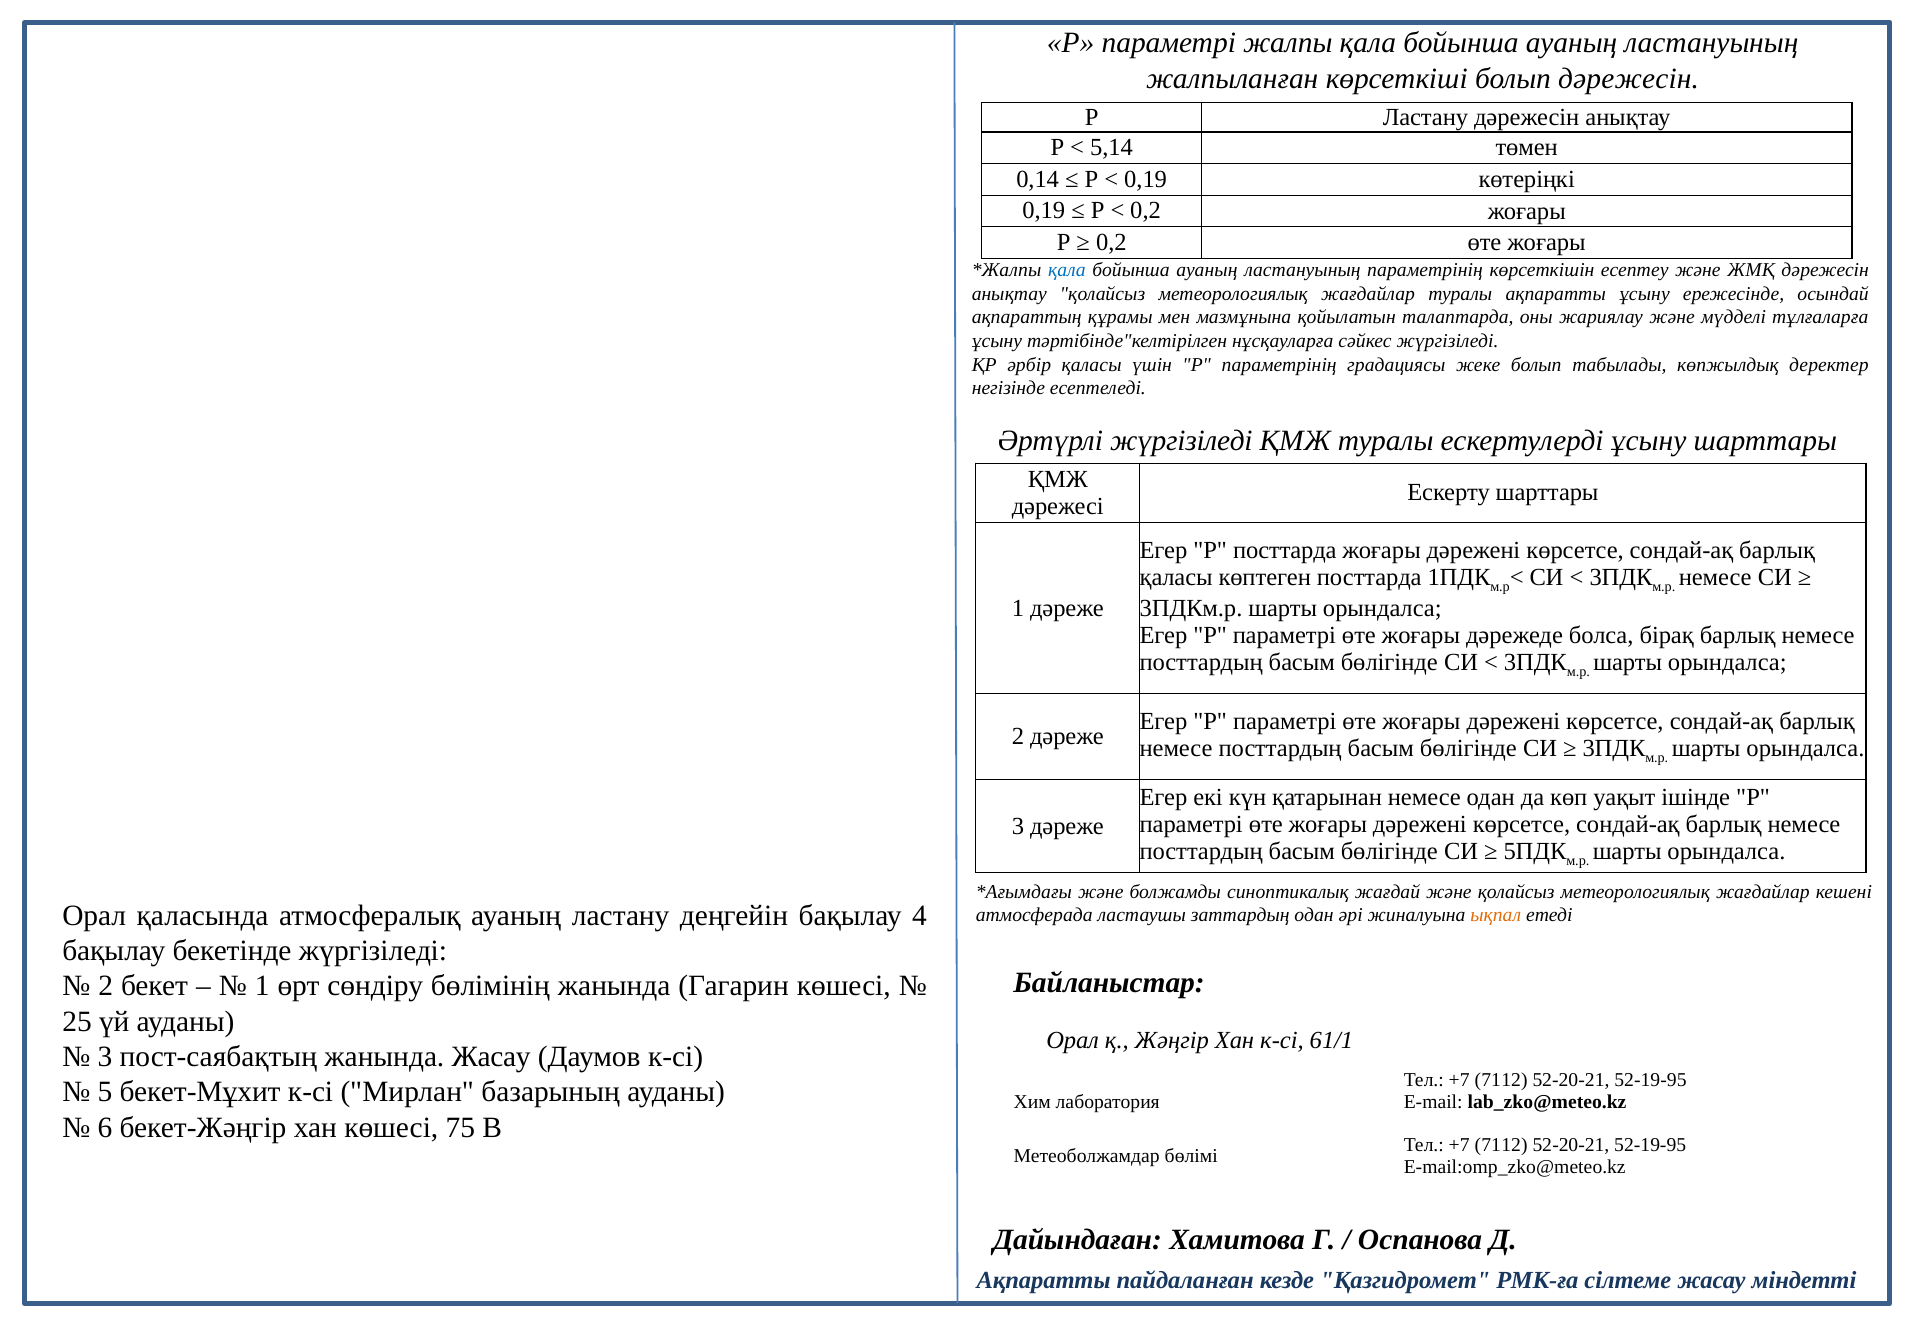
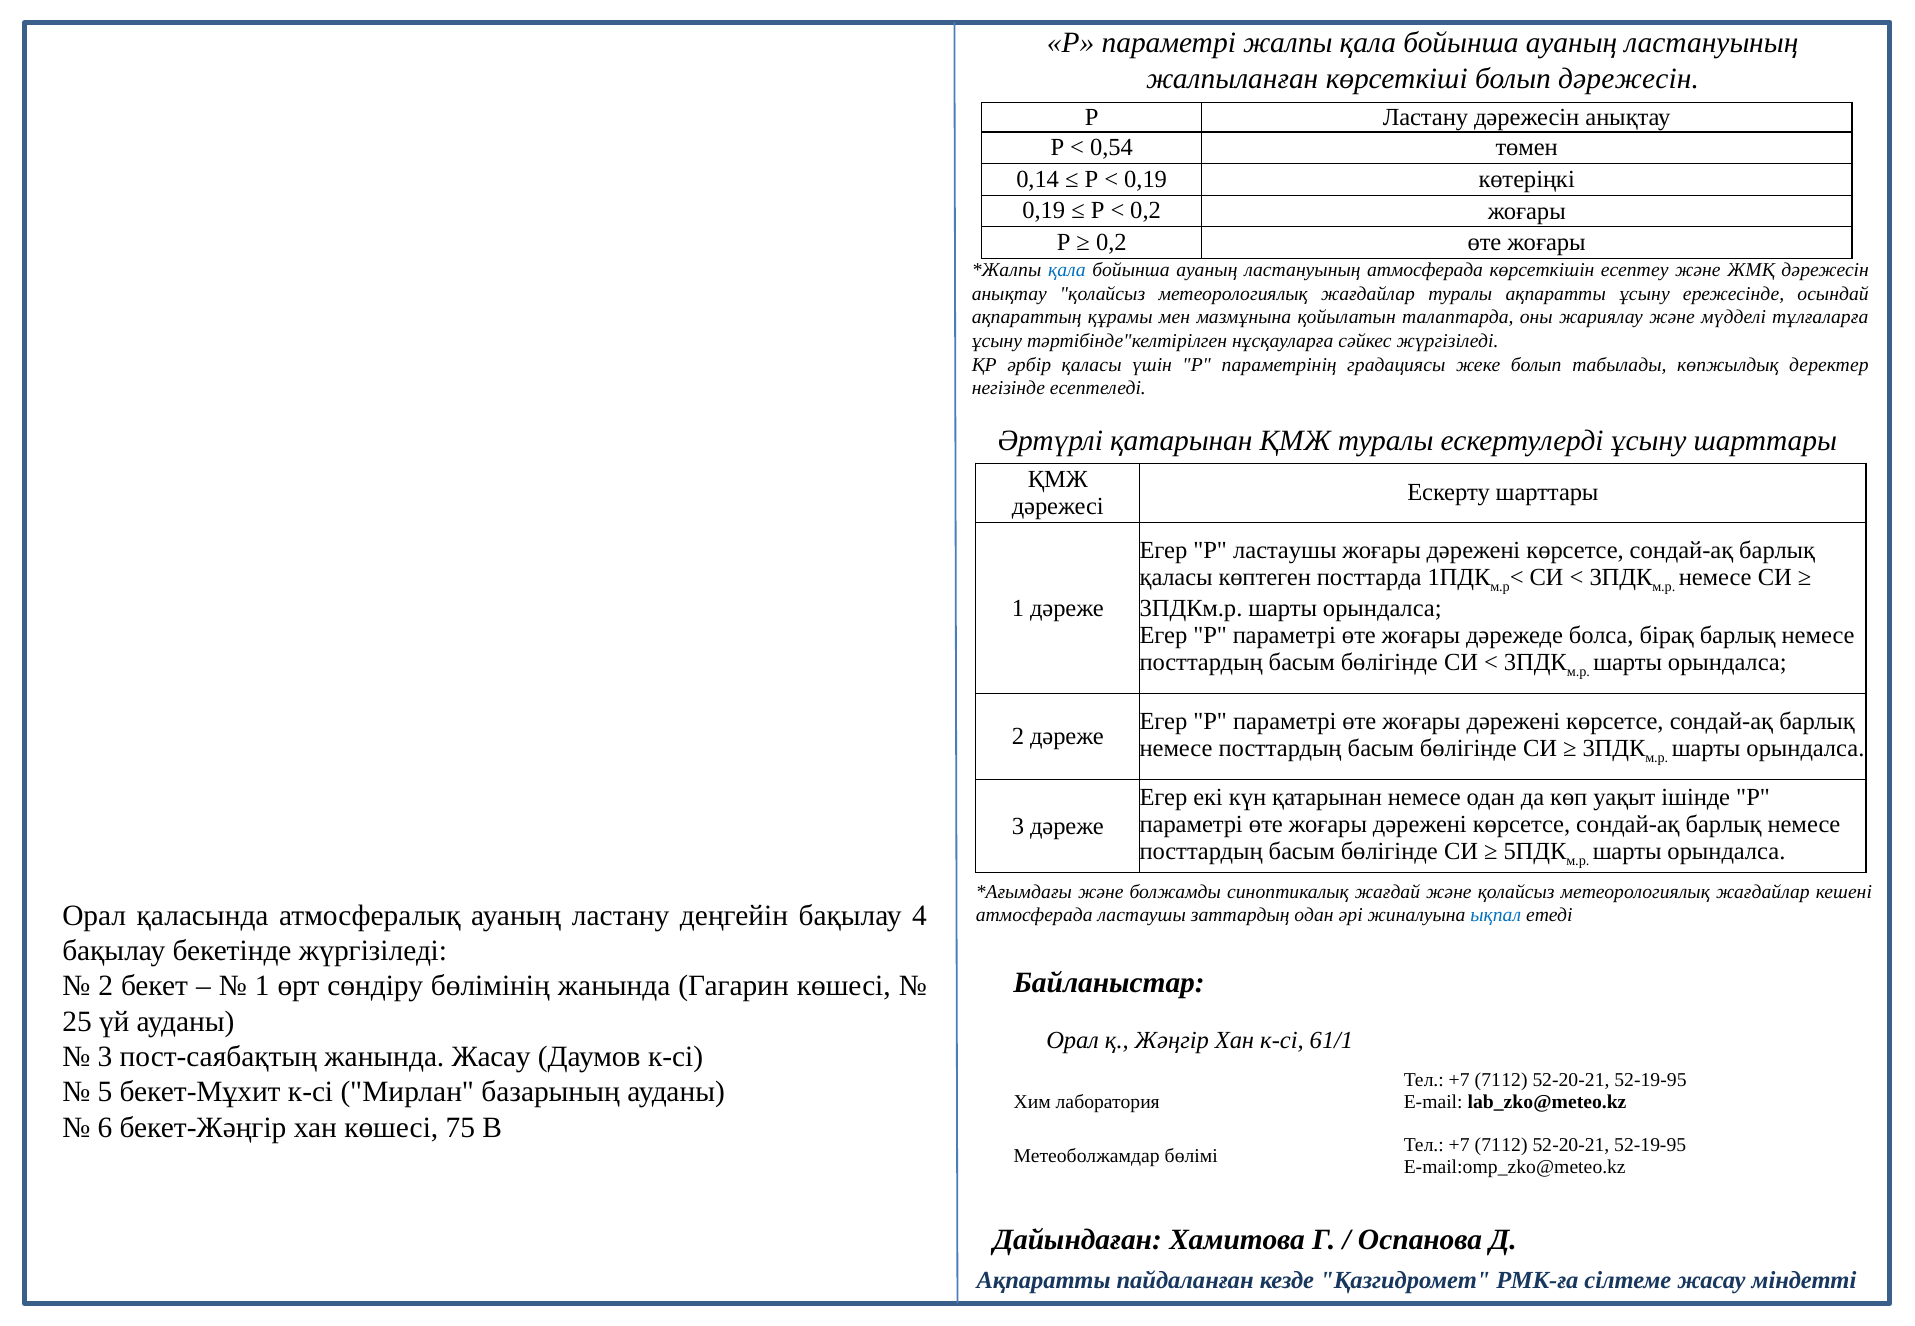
5,14: 5,14 -> 0,54 (1112, 148)
ластануының параметрінің: параметрінің -> атмосферада (1425, 270)
Әртүрлі жүргізіледі: жүргізіледі -> қатарынан (1181, 441)
Р посттарда: посттарда -> ластаушы (1285, 550)
ықпал colour: orange -> blue (1496, 915)
